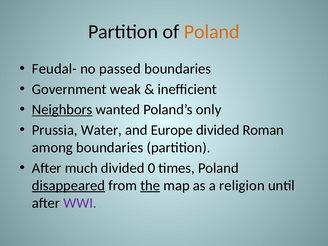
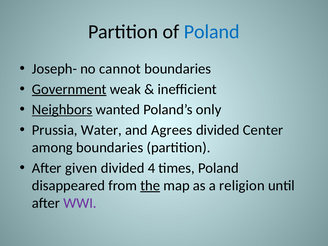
Poland colour: orange -> blue (212, 32)
Feudal-: Feudal- -> Joseph- (55, 69)
passed: passed -> cannot (120, 69)
Government underline: none -> present (69, 89)
Europe: Europe -> Agrees (172, 130)
Roman: Roman -> Center (263, 130)
much: much -> given (81, 168)
0: 0 -> 4 (151, 168)
disappeared underline: present -> none (69, 185)
